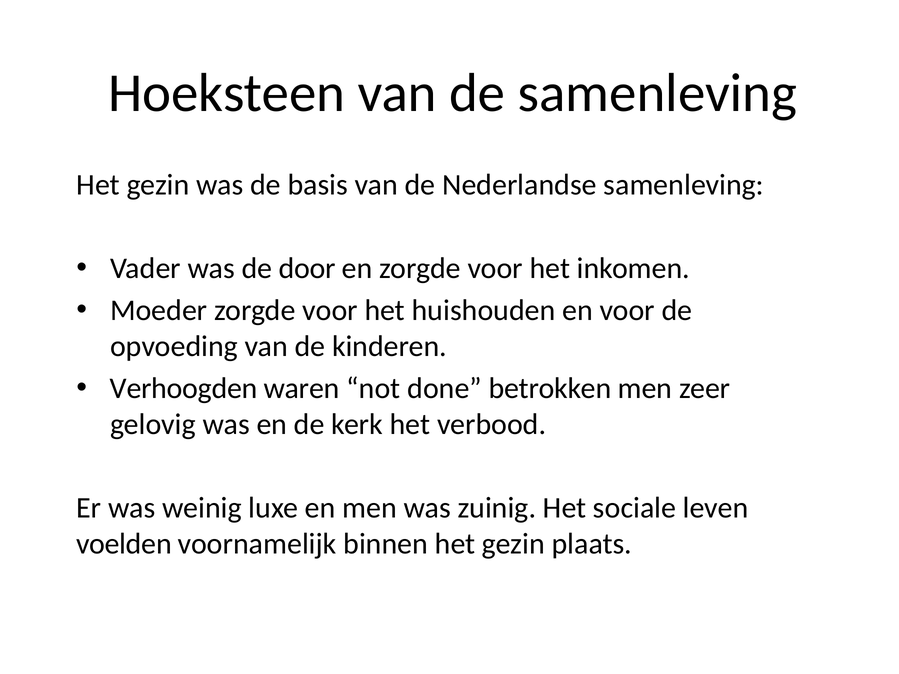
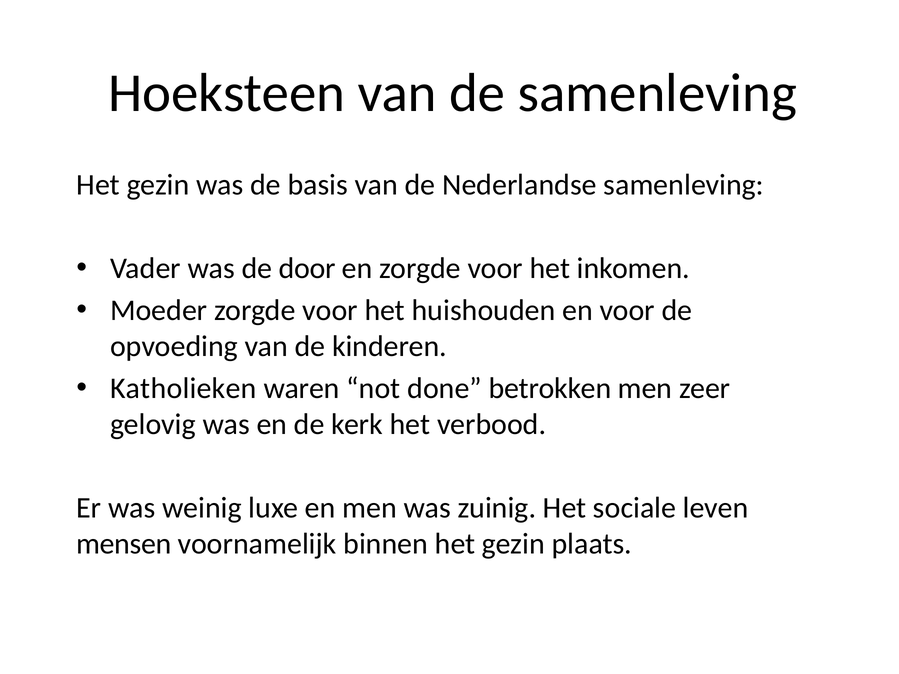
Verhoogden: Verhoogden -> Katholieken (183, 388)
voelden: voelden -> mensen (124, 544)
